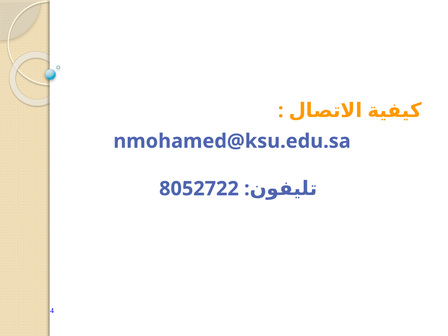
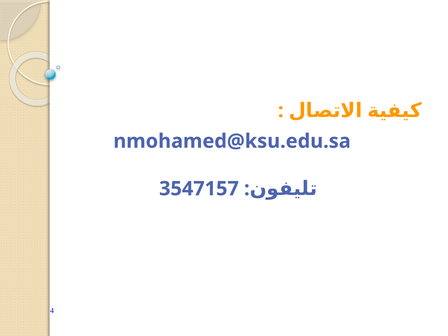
8052722: 8052722 -> 3547157 (199, 189)
